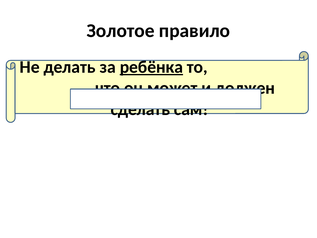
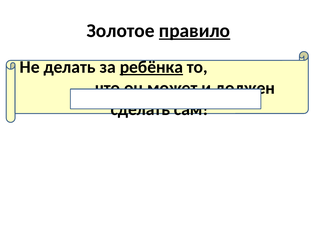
правило underline: none -> present (195, 31)
